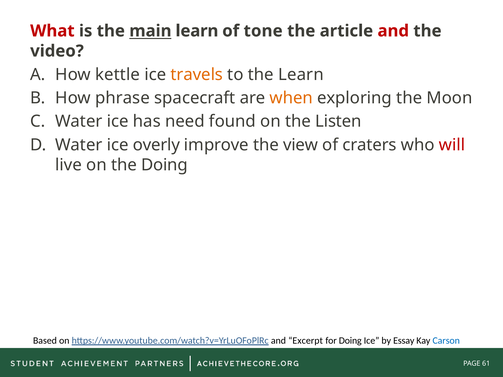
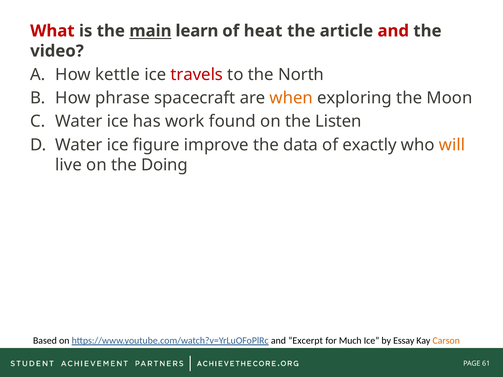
tone: tone -> heat (263, 31)
travels colour: orange -> red (197, 75)
the Learn: Learn -> North (301, 75)
need: need -> work (185, 121)
overly: overly -> figure (156, 145)
view: view -> data (301, 145)
craters: craters -> exactly (370, 145)
will colour: red -> orange (452, 145)
for Doing: Doing -> Much (350, 341)
Carson colour: blue -> orange (446, 341)
